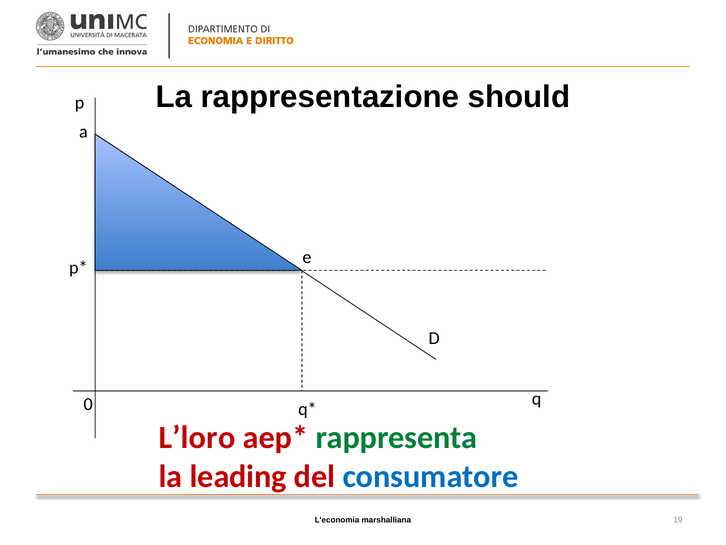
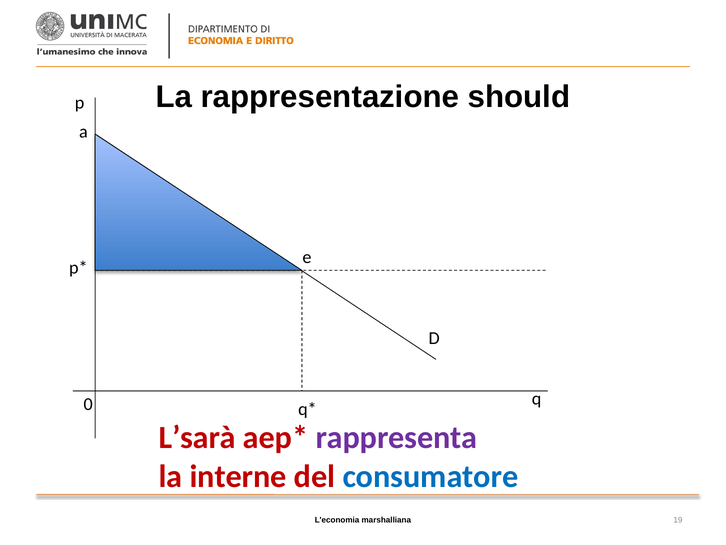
L’loro: L’loro -> L’sarà (197, 437)
rappresenta colour: green -> purple (397, 437)
leading: leading -> interne (238, 476)
